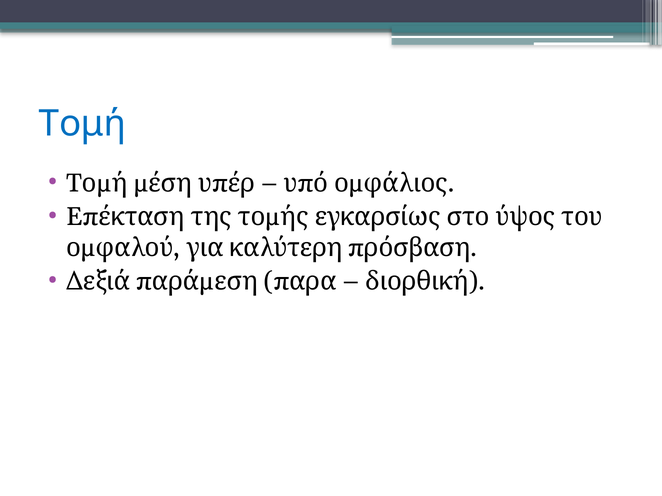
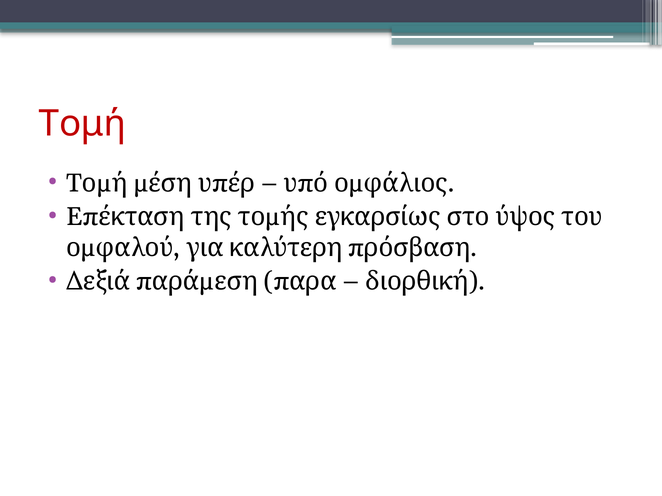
Τομή colour: blue -> red (82, 124)
